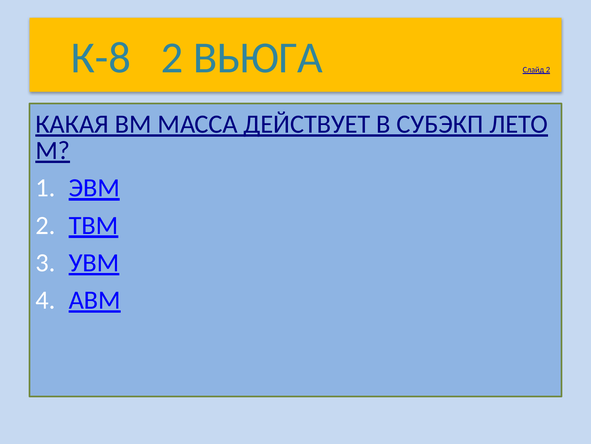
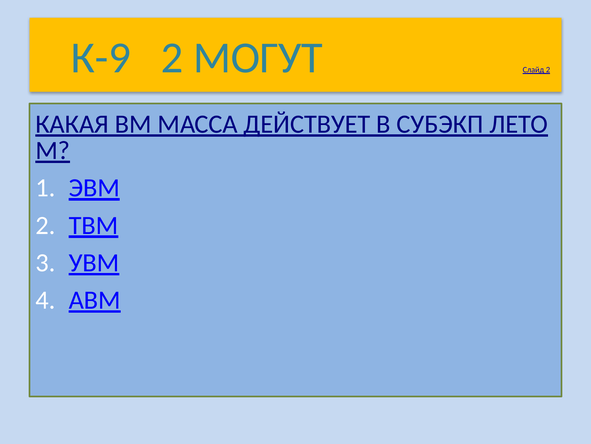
К-8: К-8 -> К-9 (101, 58)
ВЬЮГА: ВЬЮГА -> МОГУТ (258, 58)
